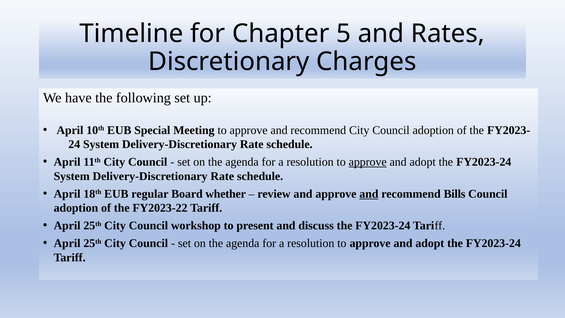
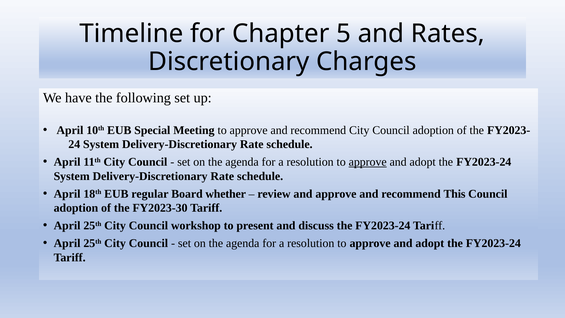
and underline: present -> none (369, 194)
Bills: Bills -> This (455, 194)
FY2023-22: FY2023-22 -> FY2023-30 (160, 208)
